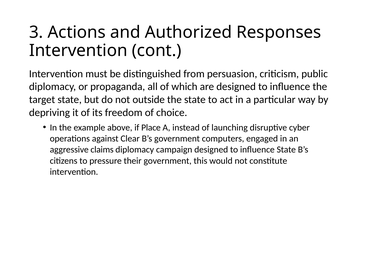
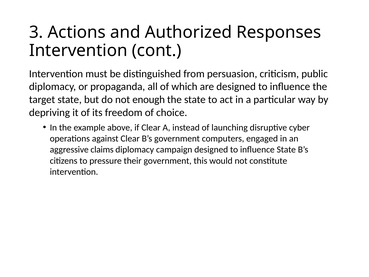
outside: outside -> enough (149, 100)
if Place: Place -> Clear (151, 127)
